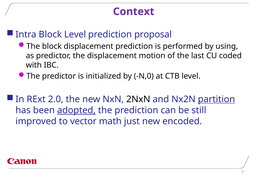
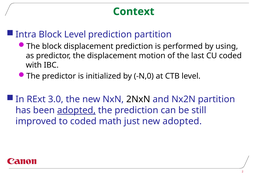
Context colour: purple -> green (134, 12)
prediction proposal: proposal -> partition (153, 35)
2.0: 2.0 -> 3.0 (56, 99)
partition underline: present -> none (216, 99)
to vector: vector -> coded (83, 121)
new encoded: encoded -> adopted (182, 121)
